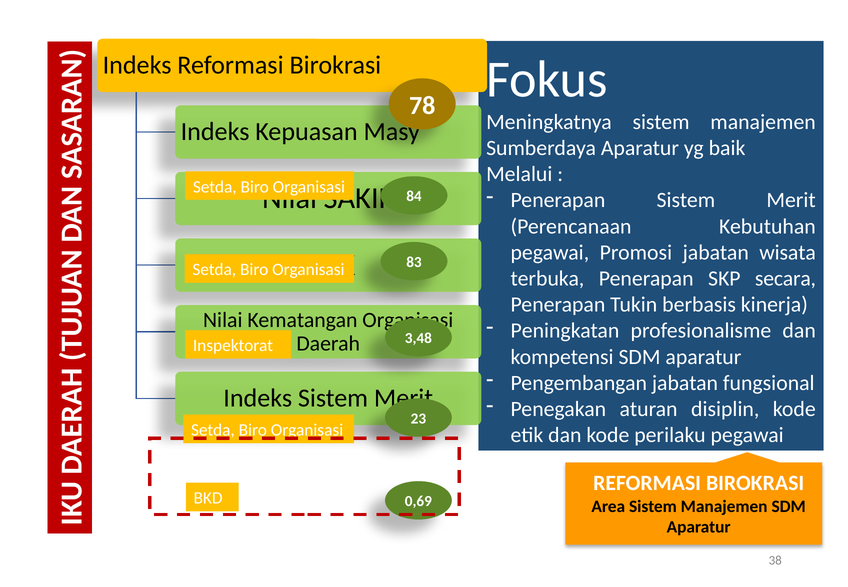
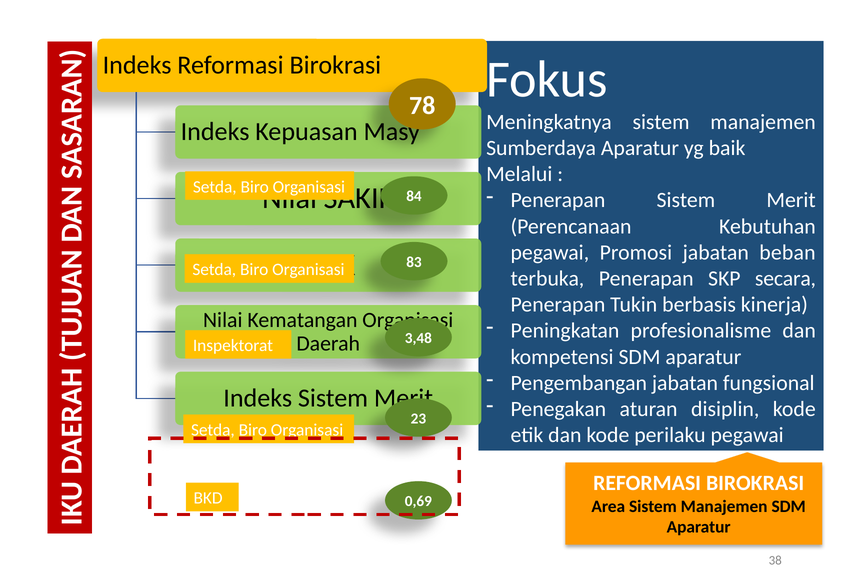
wisata: wisata -> beban (787, 253)
